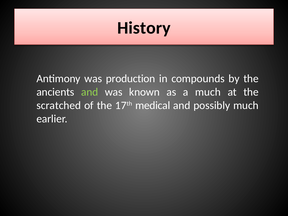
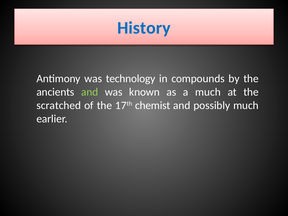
History colour: black -> blue (144, 28)
production: production -> technology (131, 79)
medical: medical -> chemist (153, 105)
